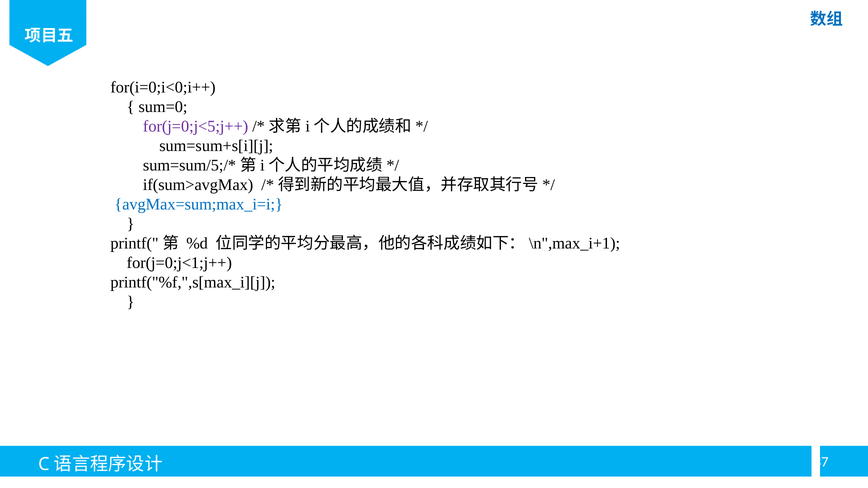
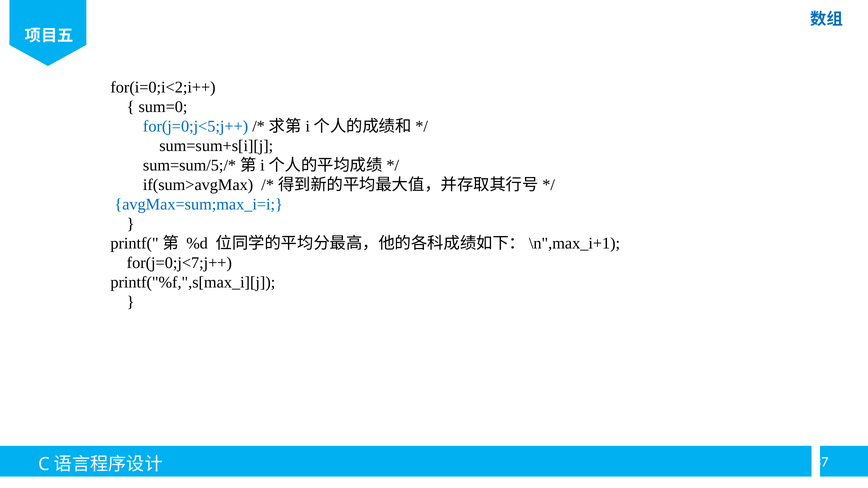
for(i=0;i<0;i++: for(i=0;i<0;i++ -> for(i=0;i<2;i++ (163, 87)
for(j=0;j<5;j++ colour: purple -> blue (196, 126)
for(j=0;j<1;j++: for(j=0;j<1;j++ -> for(j=0;j<7;j++ (179, 263)
